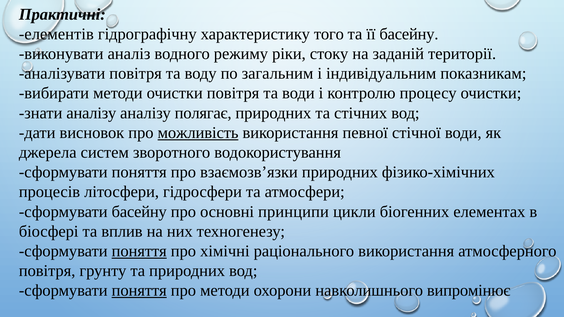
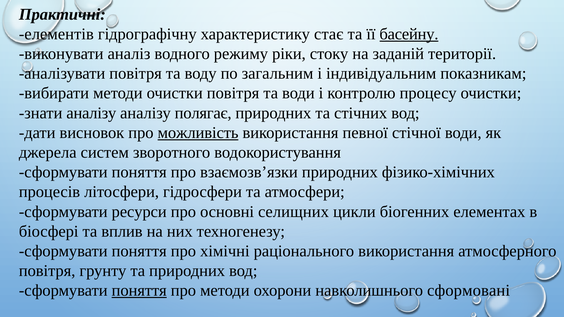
того: того -> стає (329, 34)
басейну underline: none -> present (409, 34)
сформувати басейну: басейну -> ресурси (139, 212)
принципи: принципи -> селищних (294, 212)
поняття underline: present -> none (139, 251)
випромінює: випромінює -> сформовані (469, 291)
